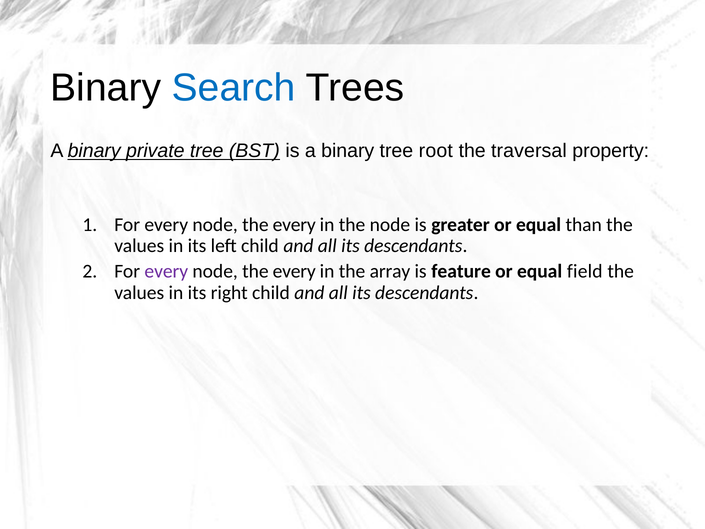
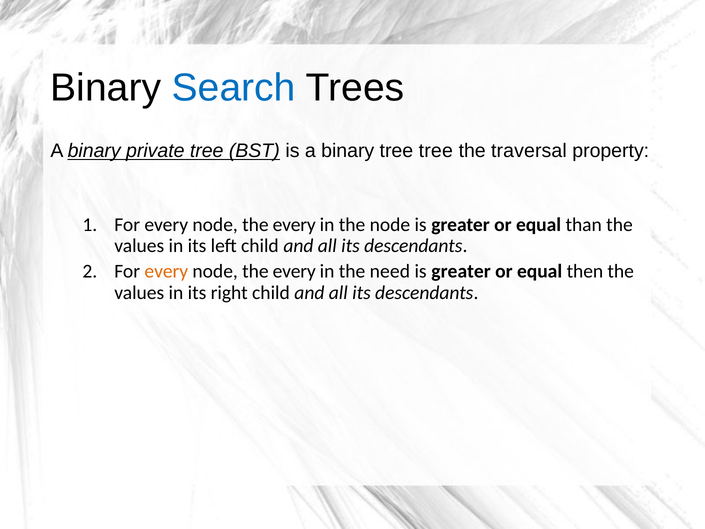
tree root: root -> tree (436, 151)
every colour: purple -> orange (166, 271)
array: array -> need (390, 271)
feature: feature -> greater (461, 271)
field: field -> then (585, 271)
